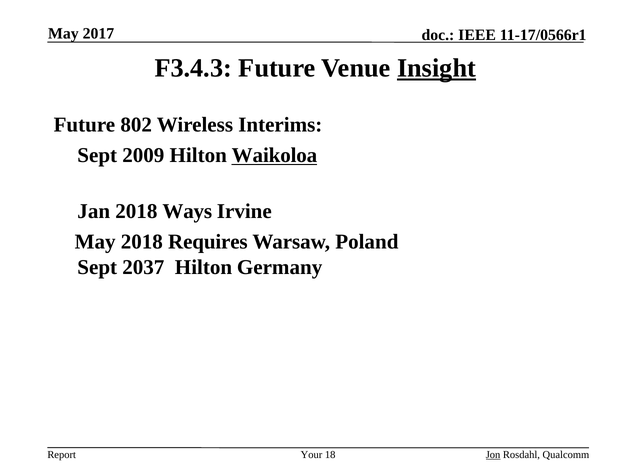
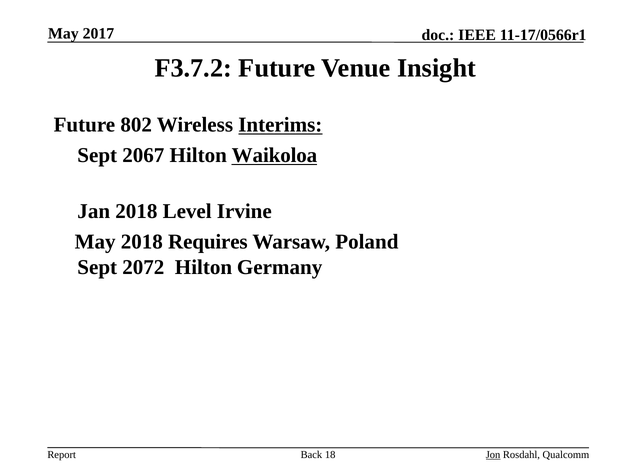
F3.4.3: F3.4.3 -> F3.7.2 (193, 68)
Insight underline: present -> none (436, 68)
Interims underline: none -> present (280, 125)
2009: 2009 -> 2067 (143, 155)
Ways: Ways -> Level (187, 211)
2037: 2037 -> 2072 (143, 267)
Your: Your -> Back (311, 454)
